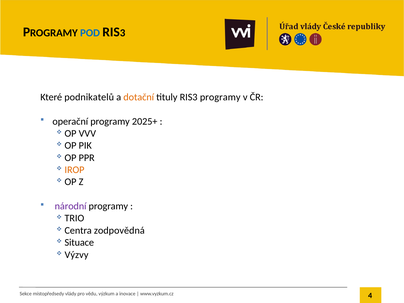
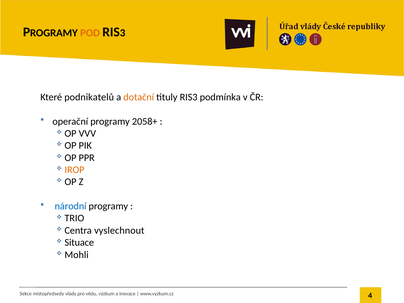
POD colour: blue -> orange (90, 33)
RIS3 programy: programy -> podmínka (220, 97)
2025+: 2025+ -> 2058+ (145, 121)
národní colour: purple -> blue (71, 206)
zodpovědná: zodpovědná -> vyslechnout (119, 230)
Výzvy: Výzvy -> Mohli (77, 255)
